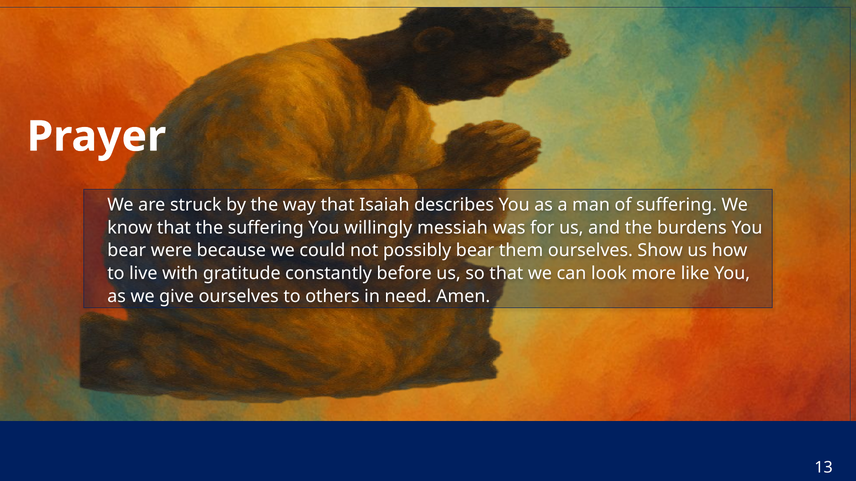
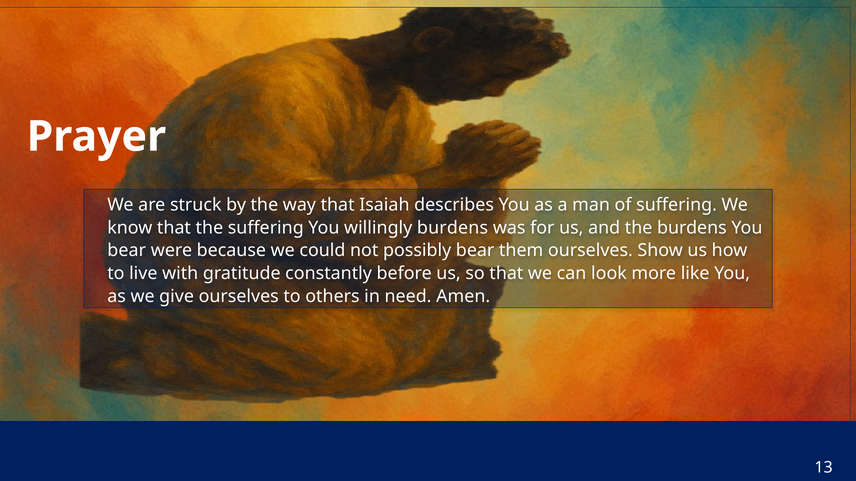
willingly messiah: messiah -> burdens (453, 228)
